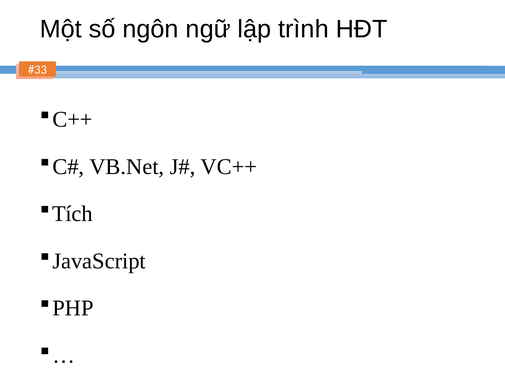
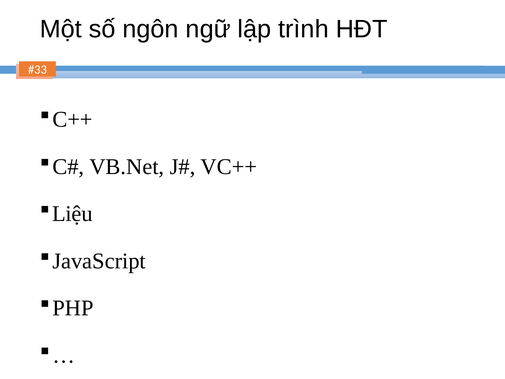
Tích: Tích -> Liệu (72, 214)
